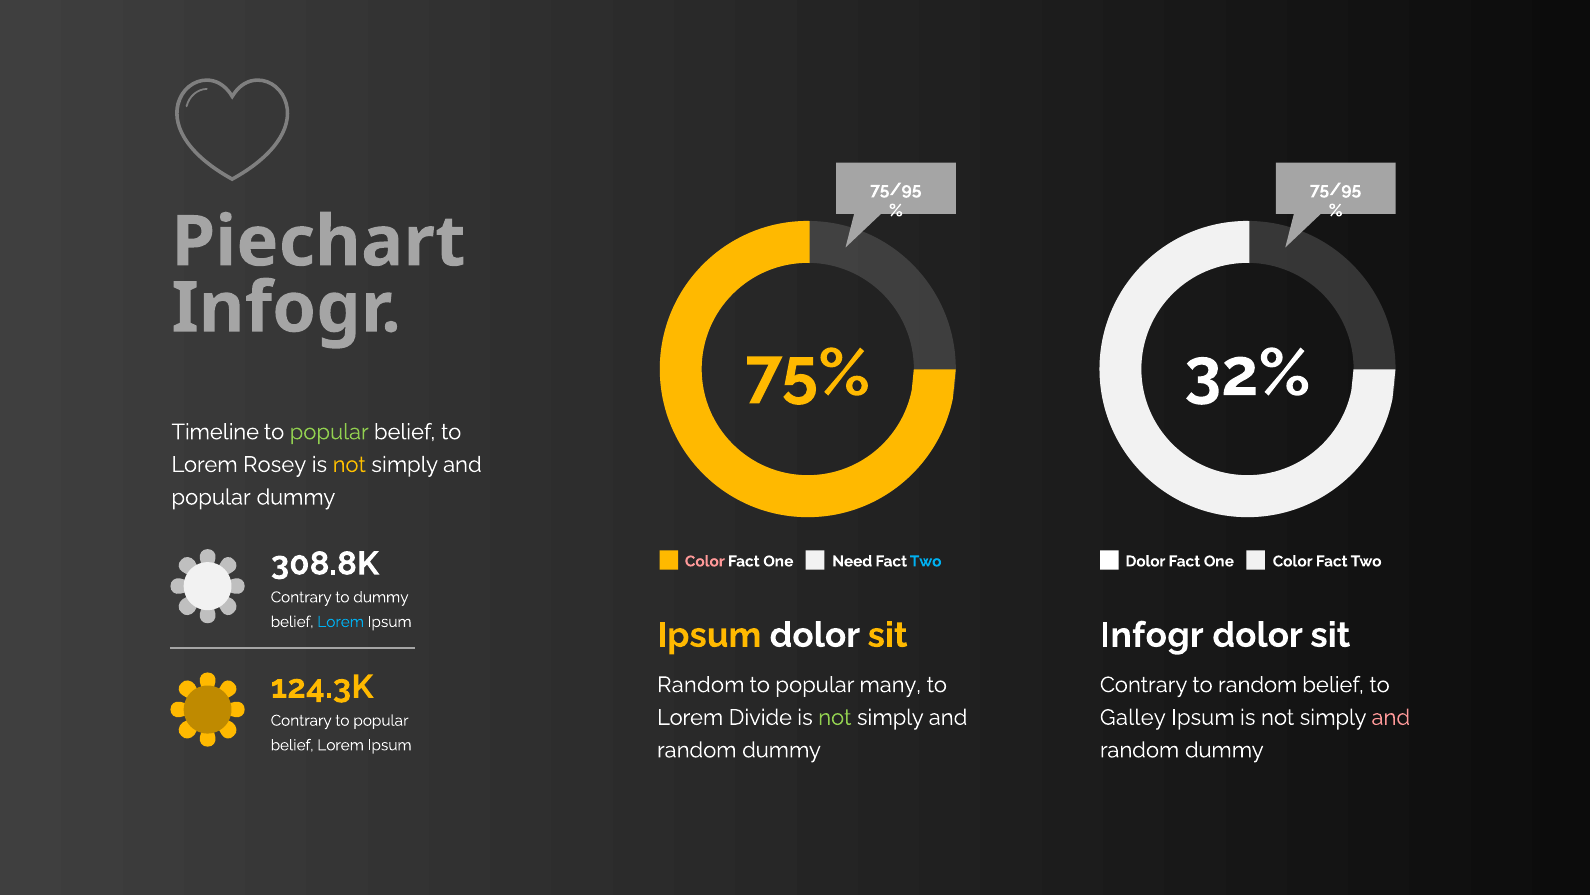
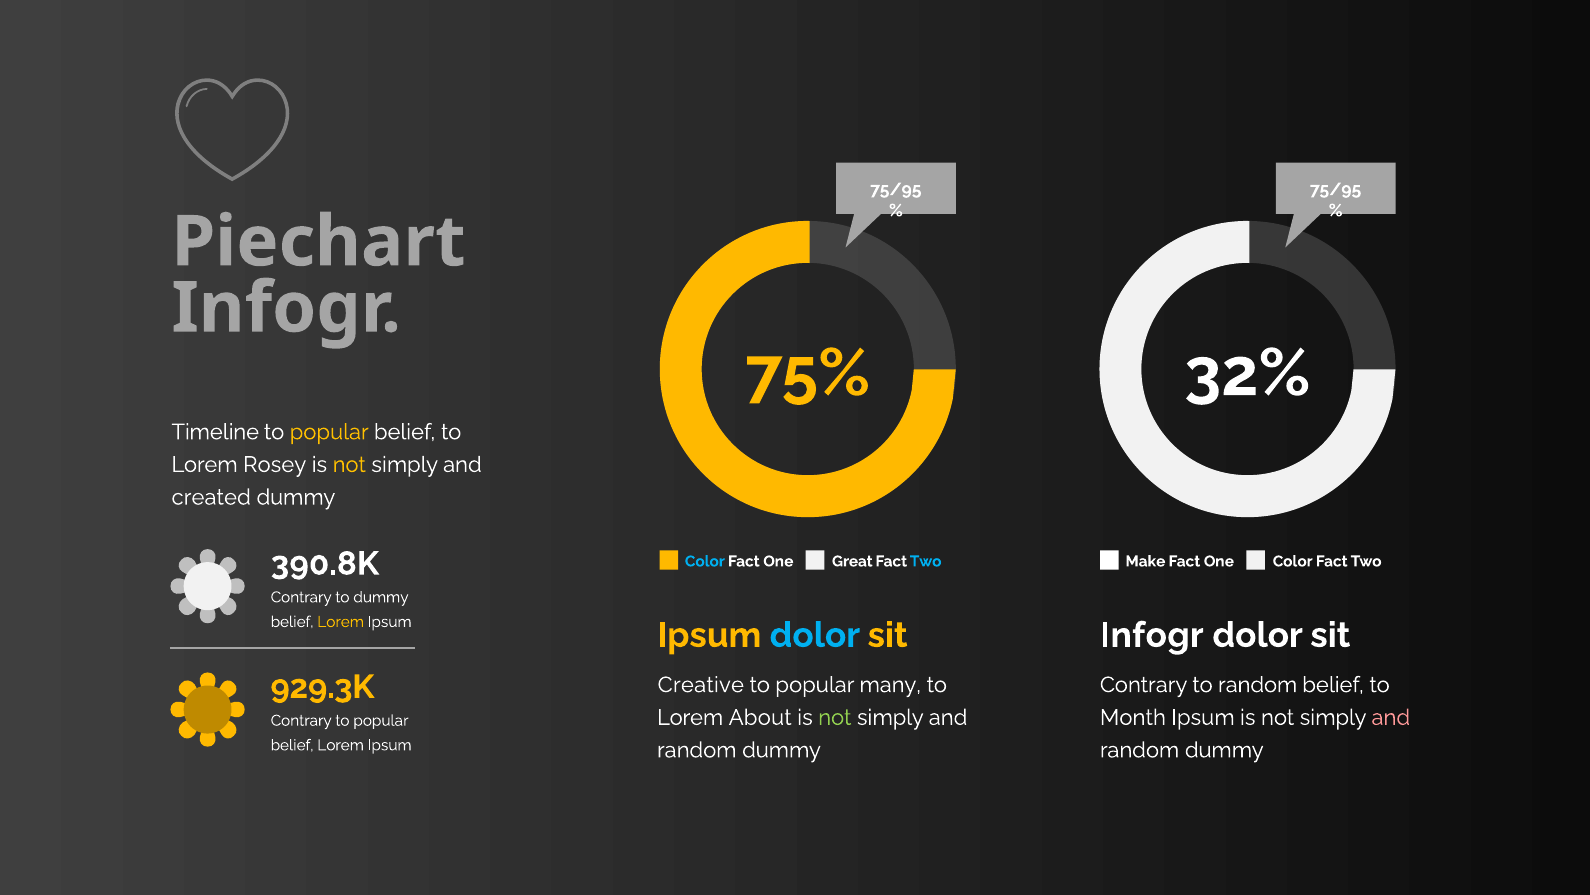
popular colour: light green -> yellow (329, 432)
popular: popular -> created (211, 497)
308.8K: 308.8K -> 390.8K (325, 563)
Color colour: pink -> light blue (705, 561)
Need: Need -> Great (852, 561)
Dolor: Dolor -> Make (1145, 561)
Lorem colour: light blue -> yellow (341, 621)
dolor colour: white -> light blue (815, 635)
124.3K: 124.3K -> 929.3K (322, 687)
Random: Random -> Creative (701, 684)
Divide: Divide -> About (760, 717)
Galley: Galley -> Month (1133, 717)
